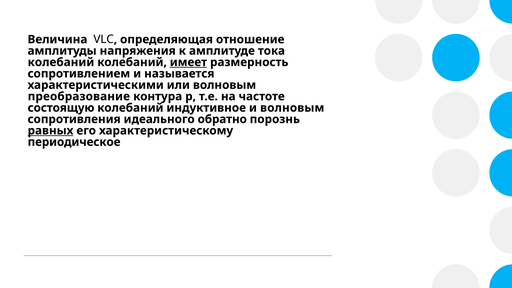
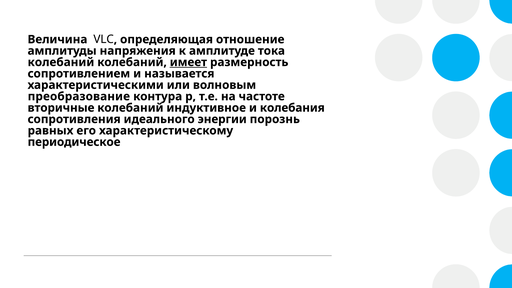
состоящую: состоящую -> вторичные (61, 108)
и волновым: волновым -> колебания (292, 108)
обратно: обратно -> энергии (222, 119)
равных underline: present -> none (50, 131)
